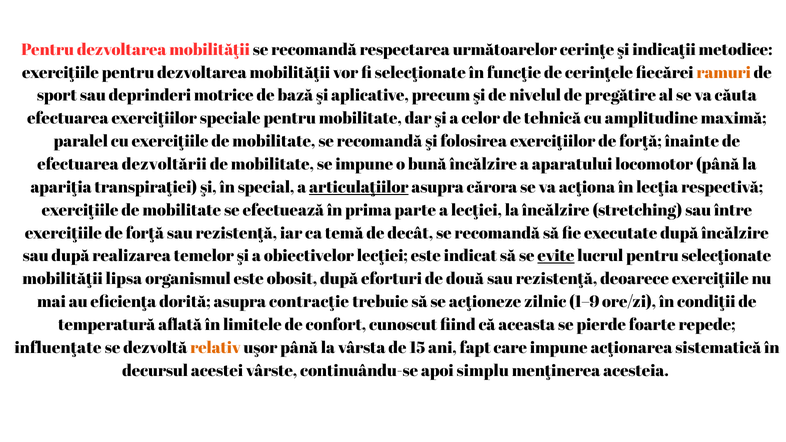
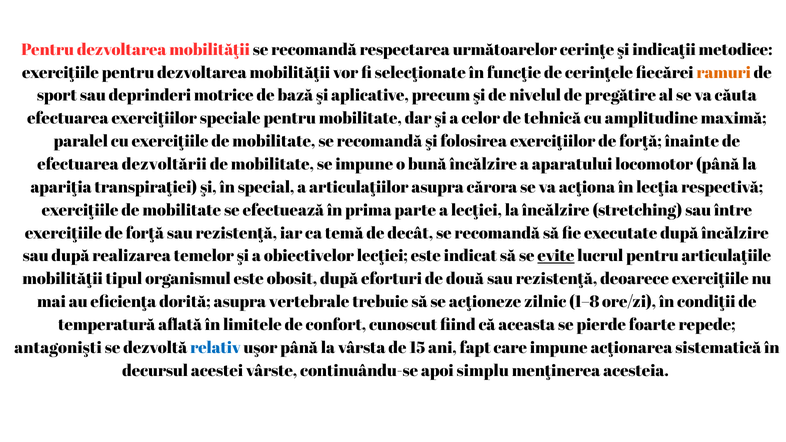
articulaţiilor underline: present -> none (359, 187)
pentru selecţionate: selecţionate -> articulaţiile (726, 256)
lipsa: lipsa -> tipul (124, 279)
contracţie: contracţie -> vertebrale (309, 302)
1–9: 1–9 -> 1–8 (584, 302)
influenţate: influenţate -> antagonişti (58, 348)
relativ colour: orange -> blue (215, 348)
